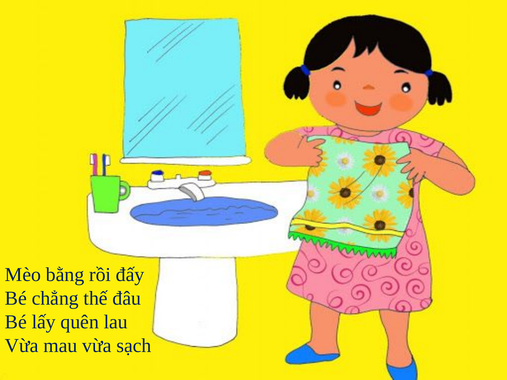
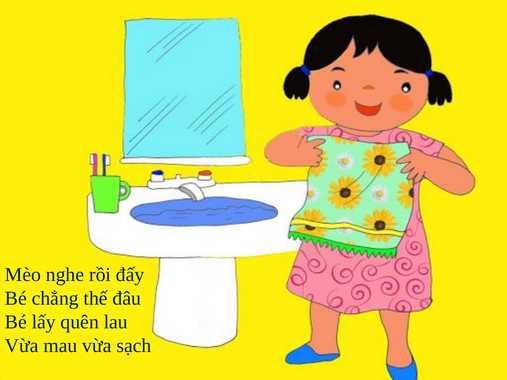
bằng: bằng -> nghe (65, 275)
